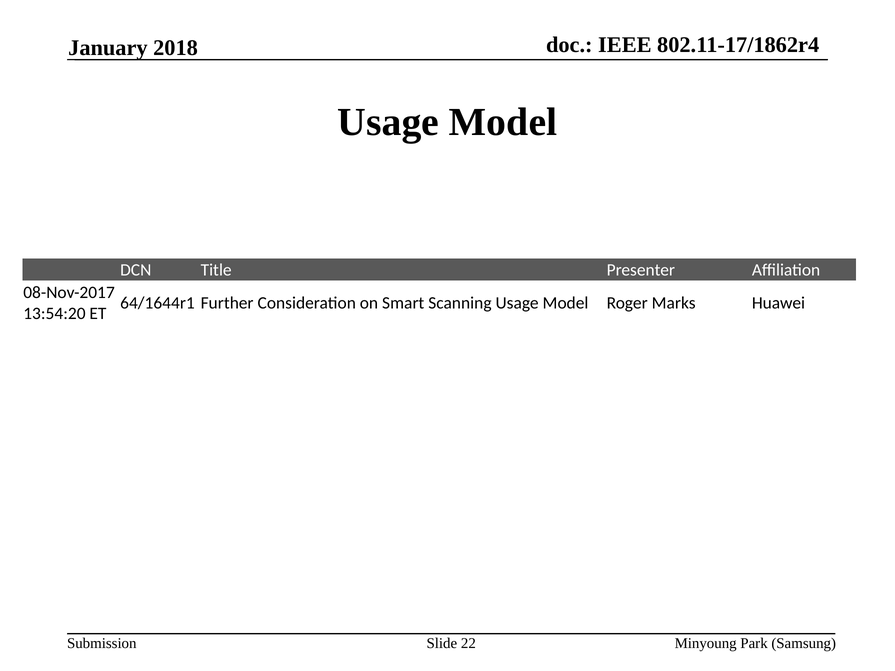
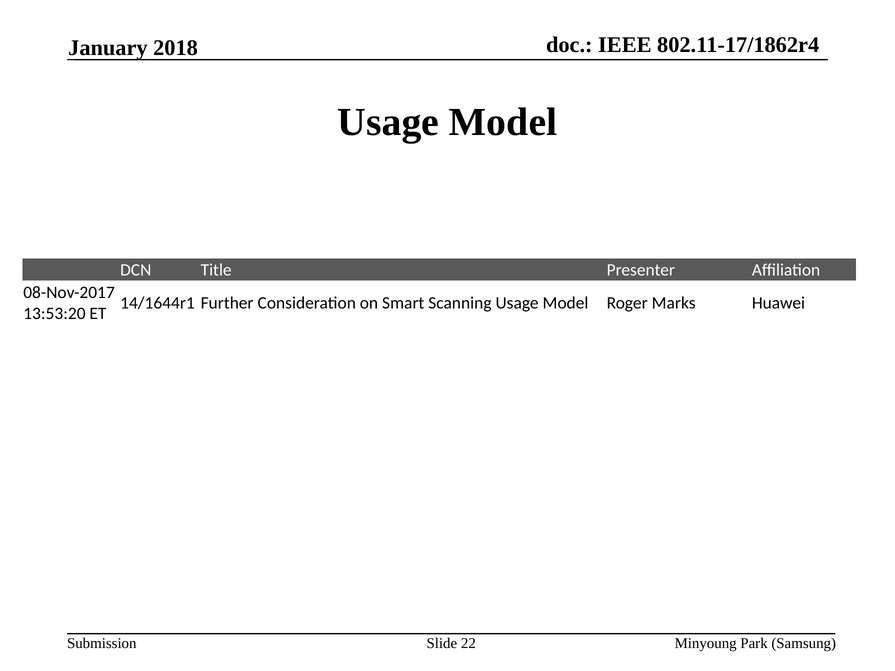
64/1644r1: 64/1644r1 -> 14/1644r1 (157, 303)
13:54:20: 13:54:20 -> 13:53:20 (54, 314)
